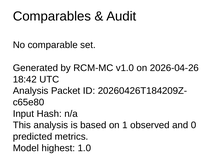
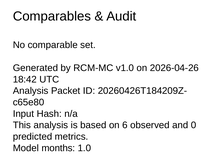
1: 1 -> 6 (125, 125)
highest: highest -> months (58, 148)
